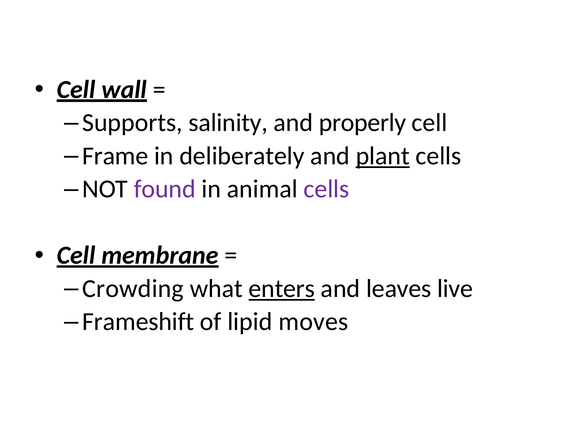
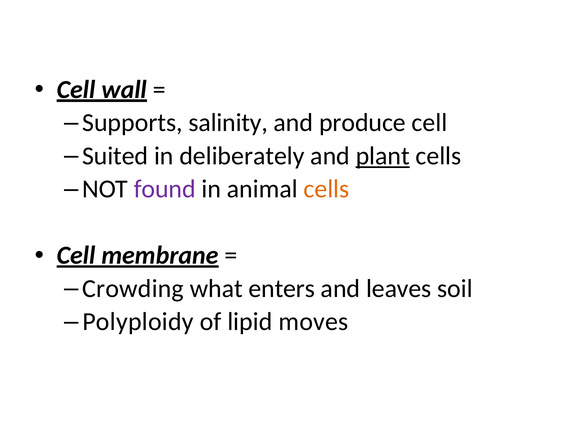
properly: properly -> produce (362, 123)
Frame: Frame -> Suited (115, 156)
cells colour: purple -> orange (326, 189)
enters underline: present -> none (282, 288)
live: live -> soil (455, 288)
Frameshift: Frameshift -> Polyploidy (138, 321)
